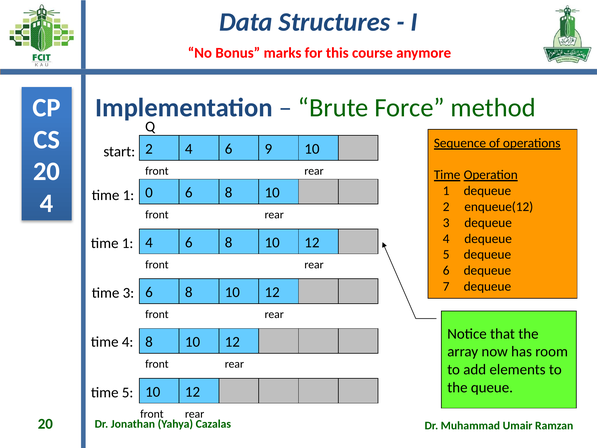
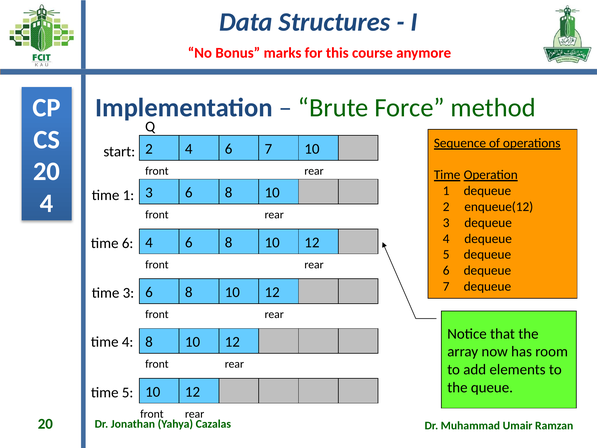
6 9: 9 -> 7 (268, 149)
1 0: 0 -> 3 (149, 193)
1: 1 -> 6 (128, 243)
